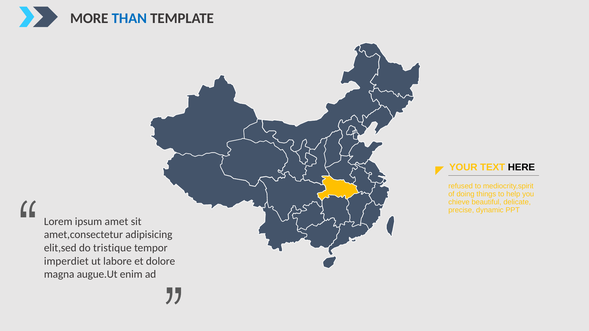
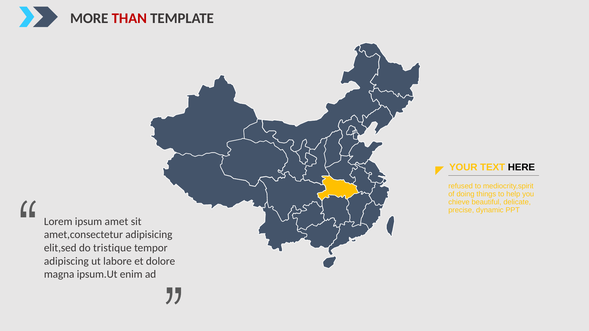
THAN colour: blue -> red (129, 18)
imperdiet: imperdiet -> adipiscing (66, 261)
augue.Ut: augue.Ut -> ipsum.Ut (97, 275)
